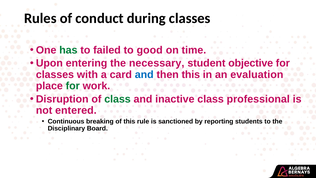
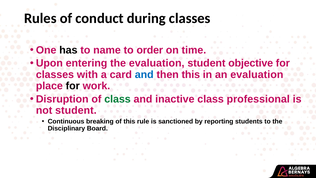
has colour: green -> black (68, 50)
failed: failed -> name (107, 50)
good: good -> order (150, 50)
the necessary: necessary -> evaluation (157, 63)
for colour: green -> black (73, 86)
not entered: entered -> student (76, 110)
